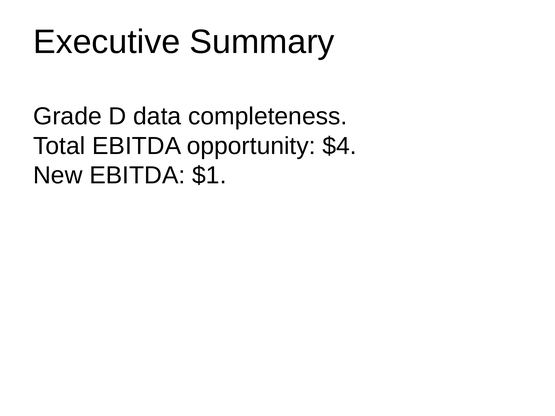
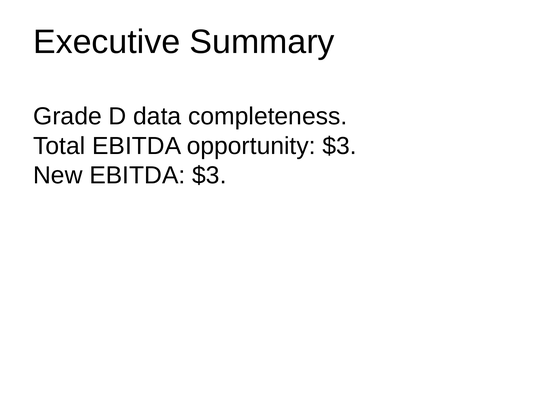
opportunity $4: $4 -> $3 (340, 146)
EBITDA $1: $1 -> $3 (209, 176)
